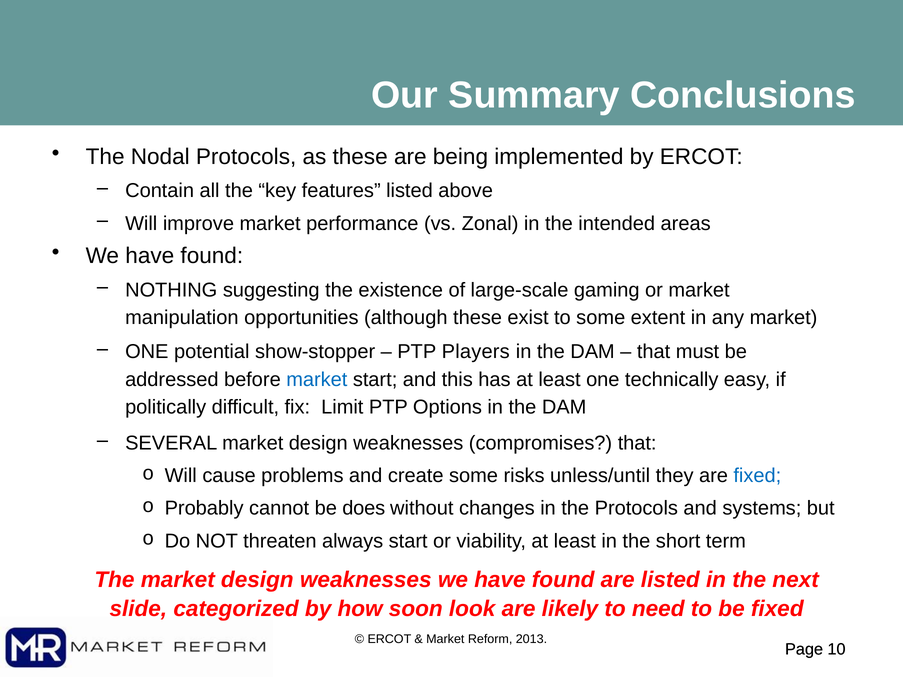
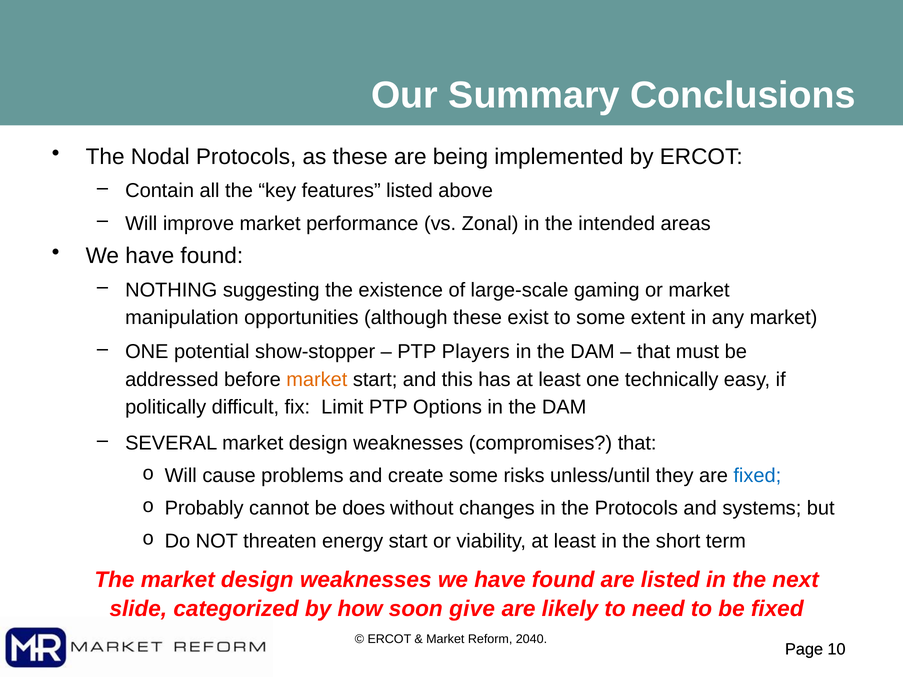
market colour: blue -> orange (317, 380)
always: always -> energy (353, 541)
look: look -> give (472, 609)
2013: 2013 -> 2040 (531, 639)
